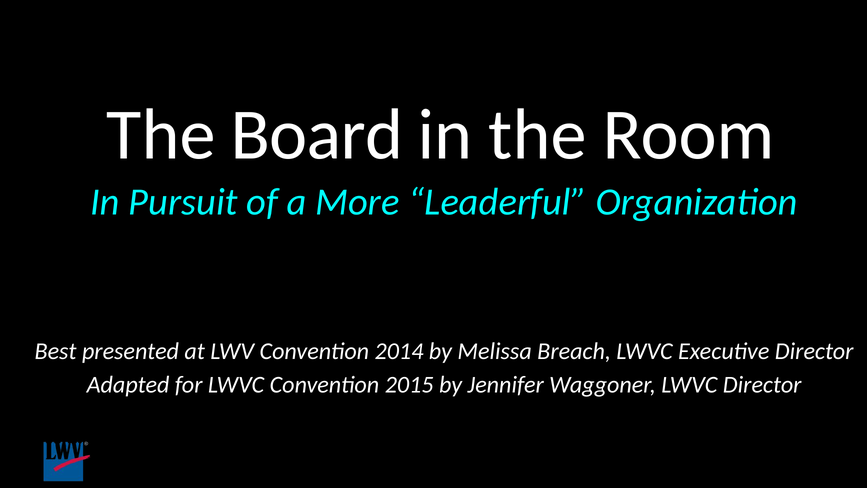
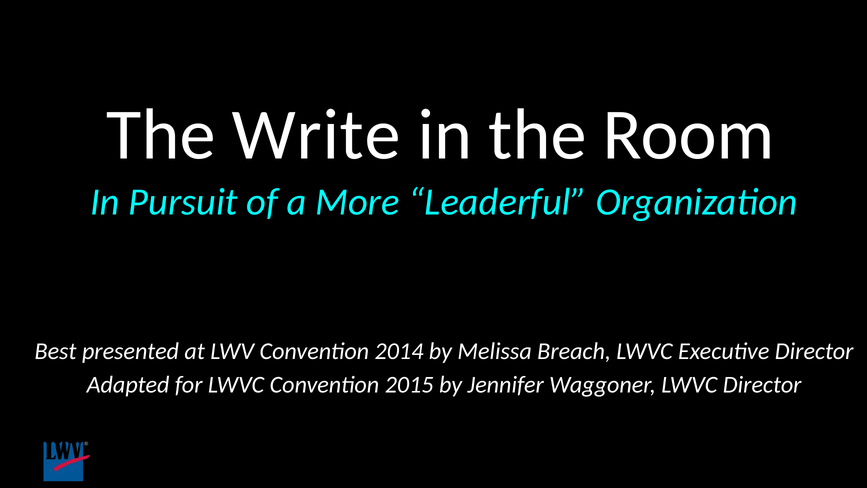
Board: Board -> Write (316, 135)
